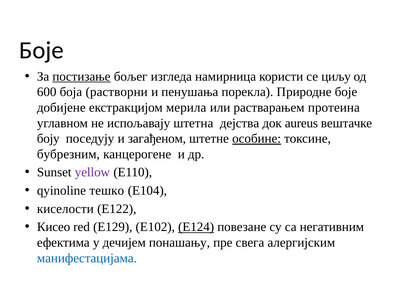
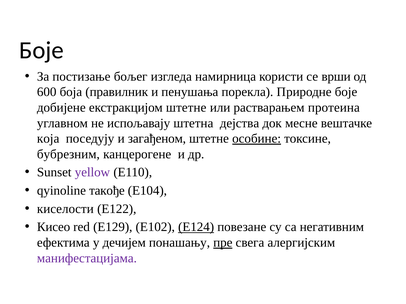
постизање underline: present -> none (81, 77)
циљу: циљу -> врши (336, 77)
растворни: растворни -> правилник (117, 92)
екстракцијом мерила: мерила -> штетне (186, 108)
aureus: aureus -> месне (301, 123)
боју: боју -> која (48, 139)
тешко: тешко -> такође (107, 191)
пре underline: none -> present (223, 243)
манифестацијама colour: blue -> purple (87, 259)
